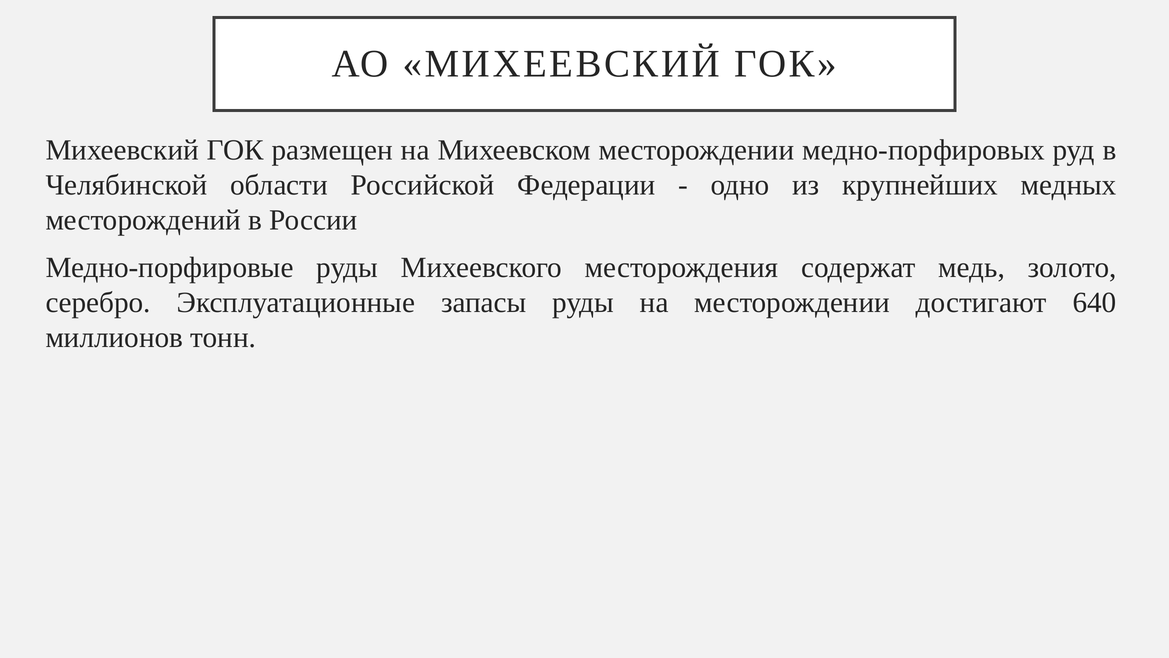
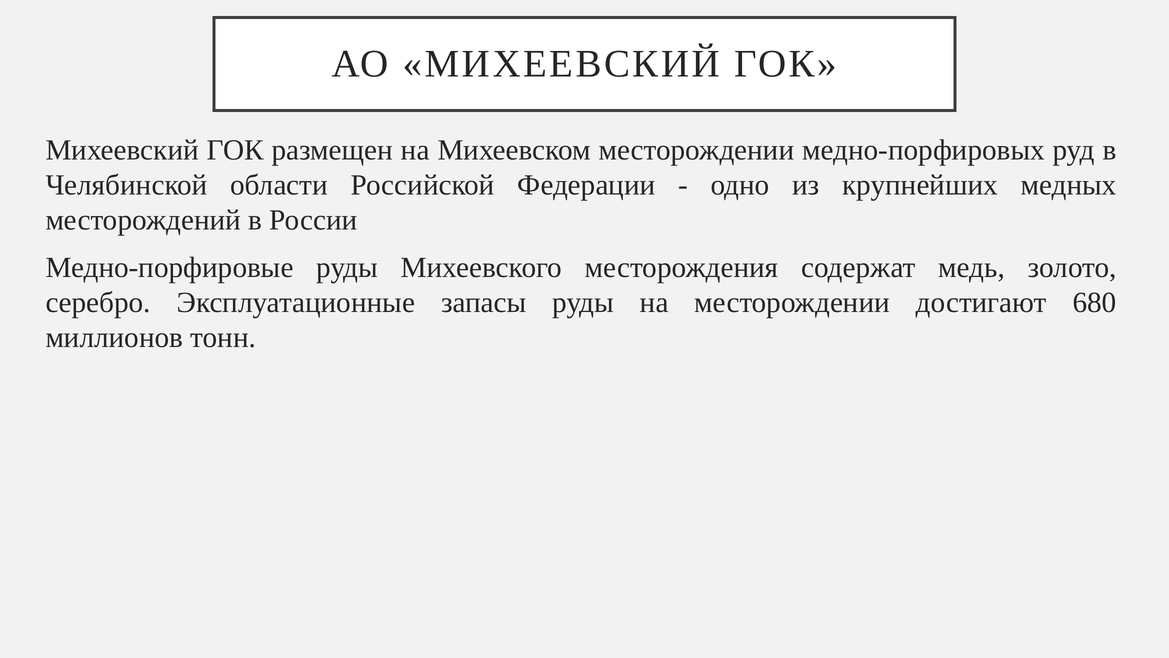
640: 640 -> 680 (1095, 302)
